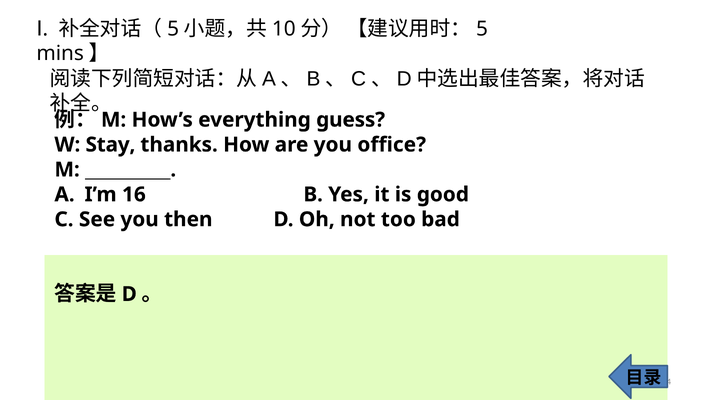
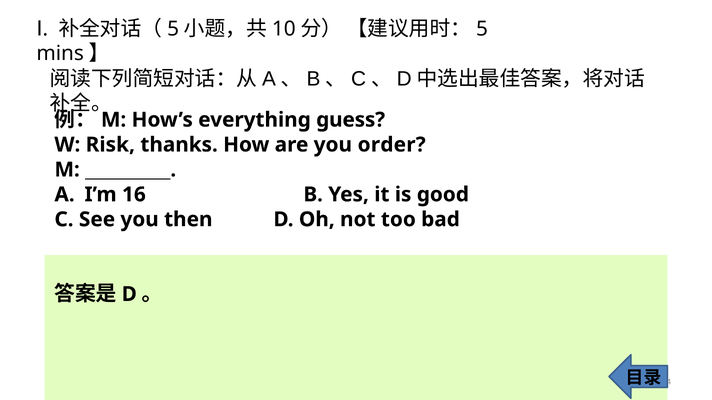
Stay: Stay -> Risk (110, 145)
office: office -> order (392, 145)
